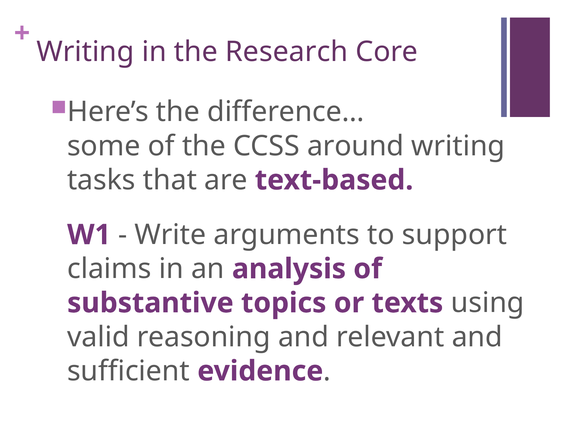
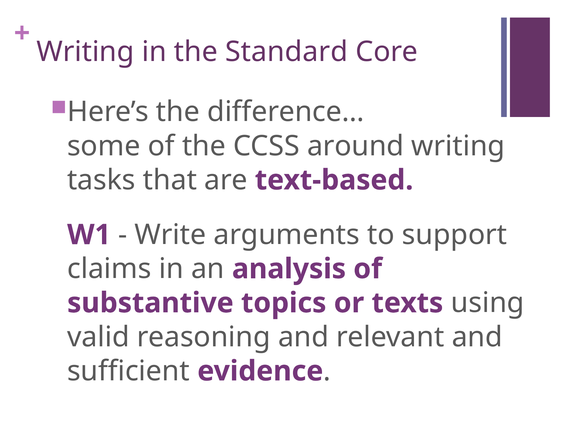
Research: Research -> Standard (287, 52)
